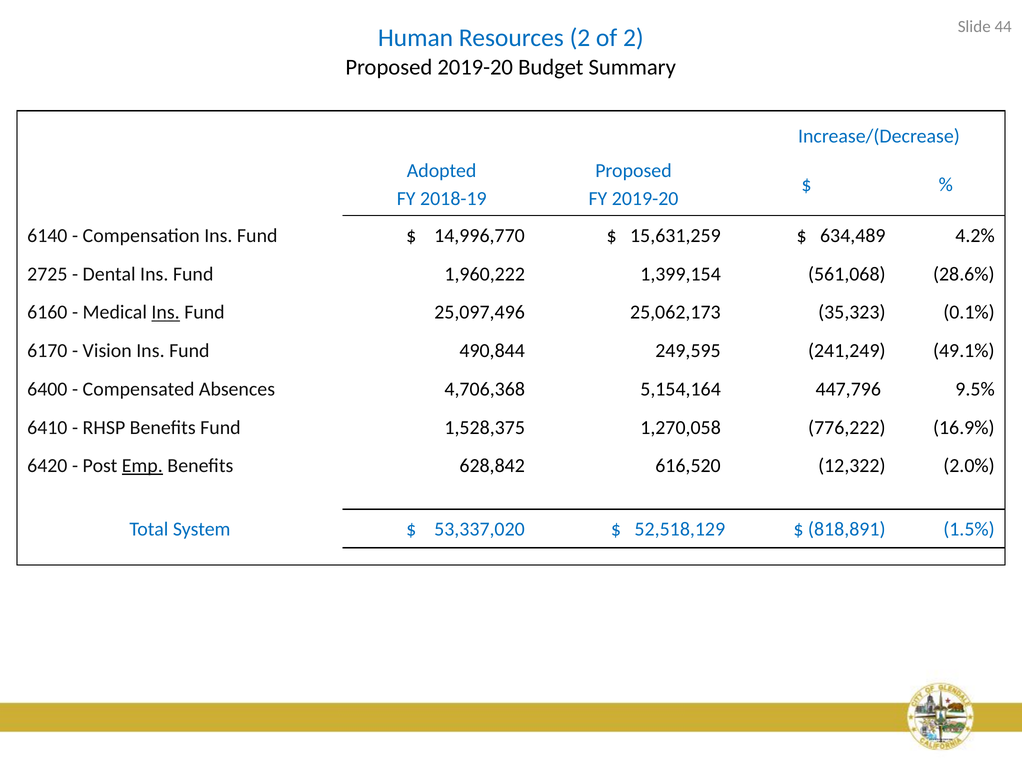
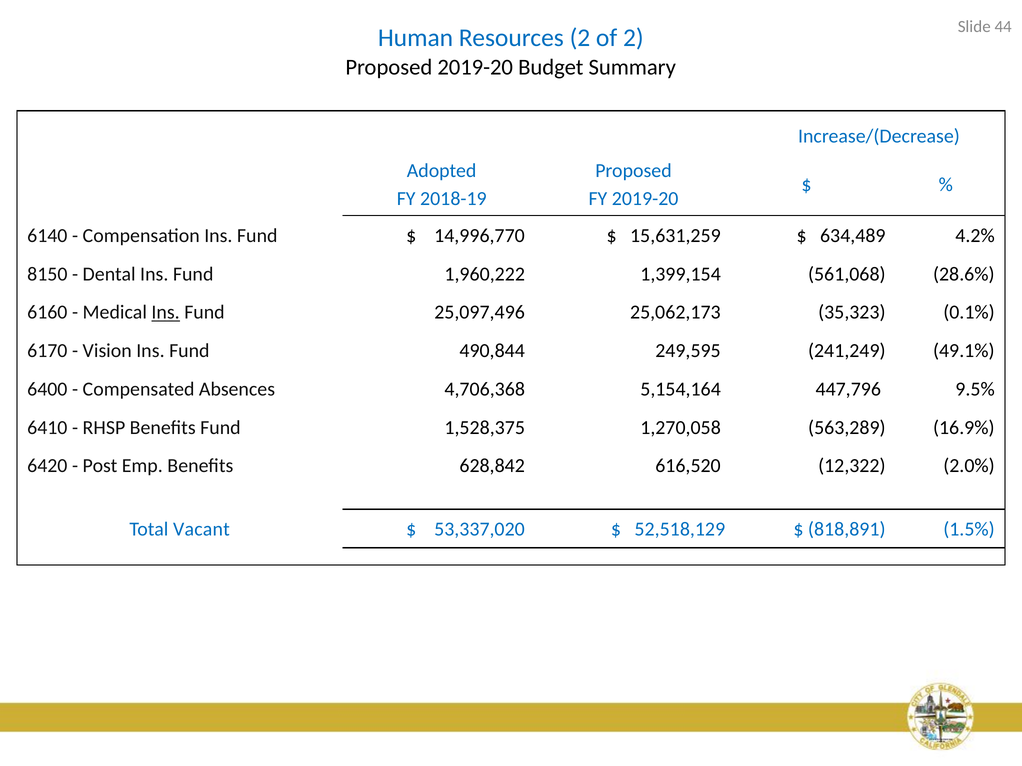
2725: 2725 -> 8150 (47, 274)
776,222: 776,222 -> 563,289 (847, 428)
Emp underline: present -> none (142, 466)
System: System -> Vacant (201, 530)
